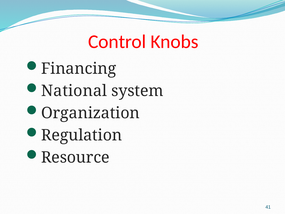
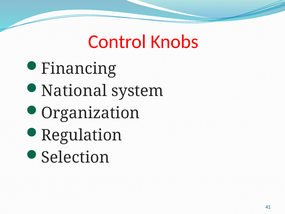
Resource: Resource -> Selection (75, 157)
